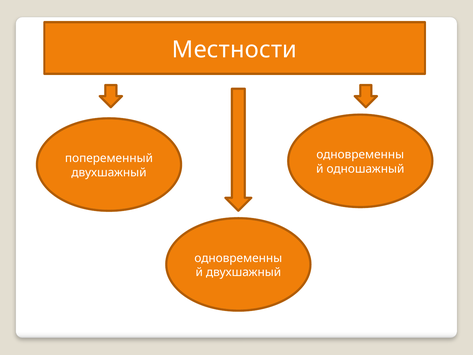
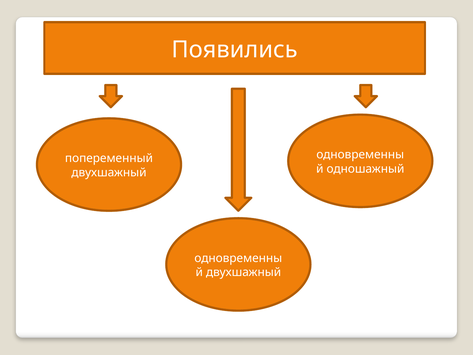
Местности: Местности -> Появились (235, 50)
